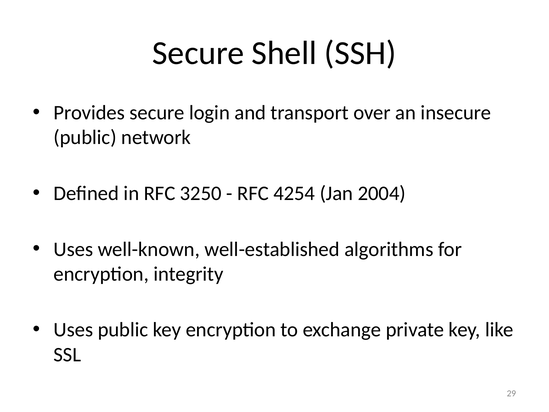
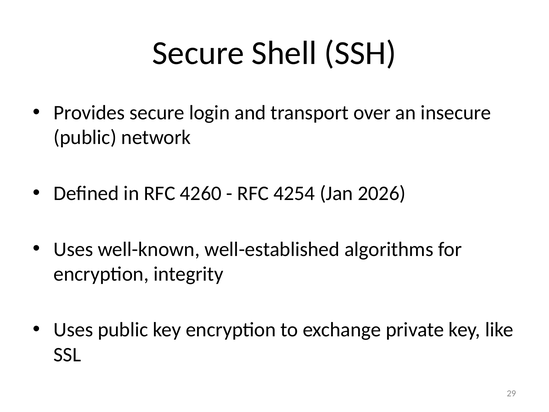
3250: 3250 -> 4260 (201, 193)
2004: 2004 -> 2026 (382, 193)
